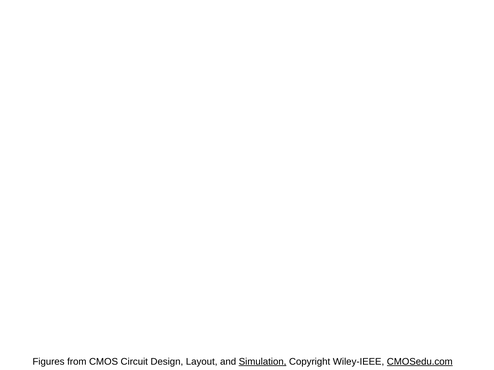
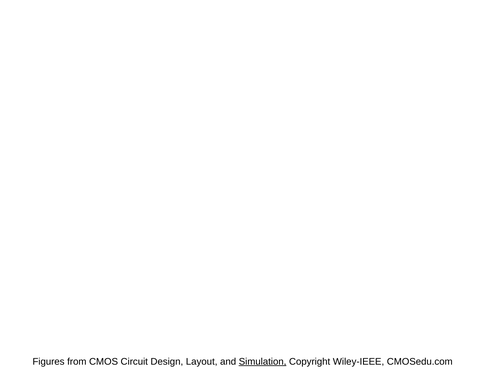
CMOSedu.com underline: present -> none (420, 362)
